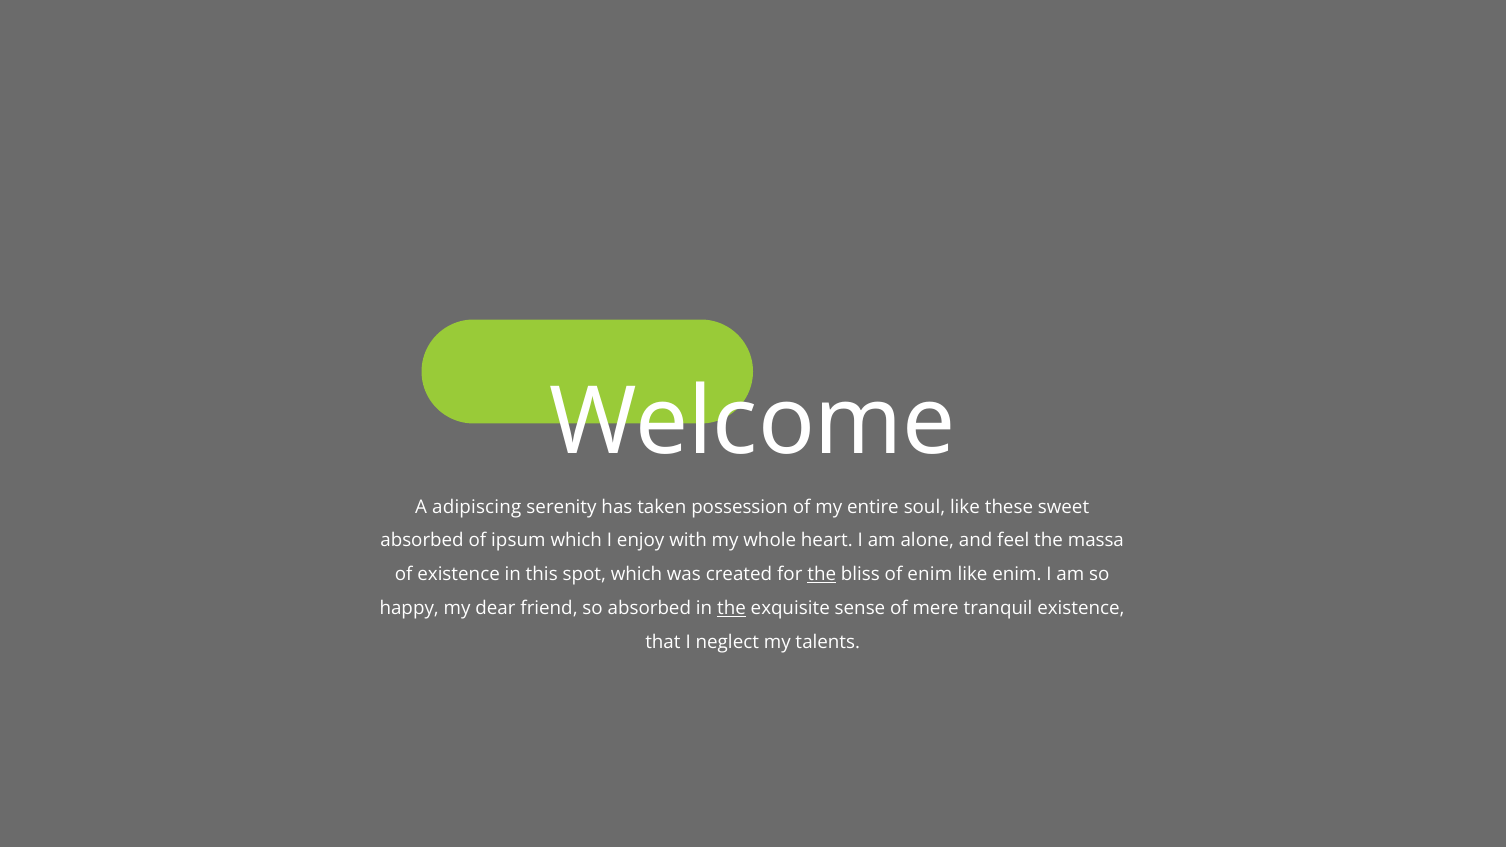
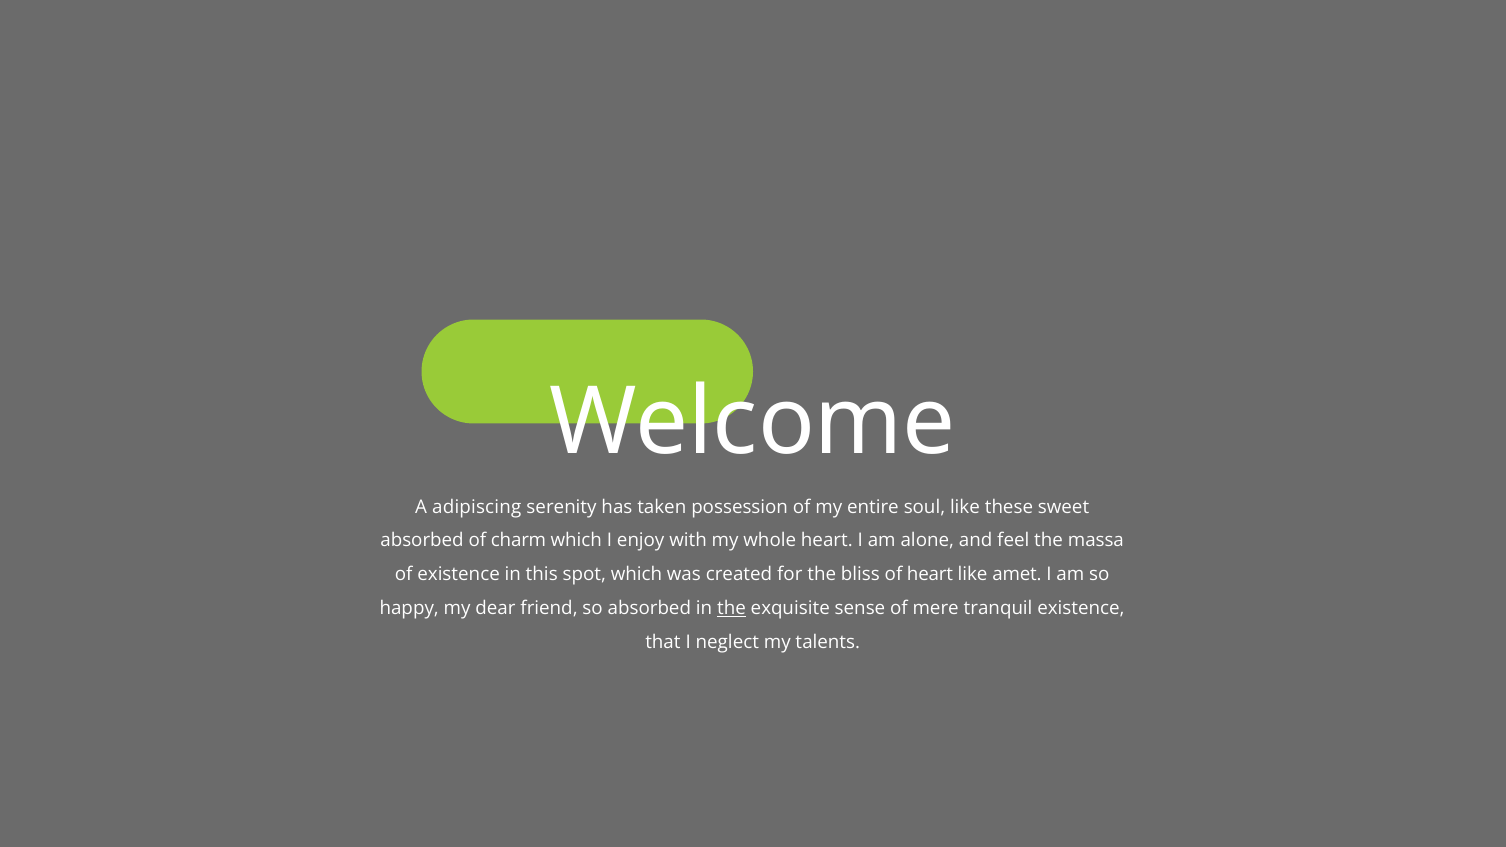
ipsum: ipsum -> charm (518, 541)
the underline: present -> none (822, 575)
of enim: enim -> heart (930, 575)
like enim: enim -> amet (1017, 575)
